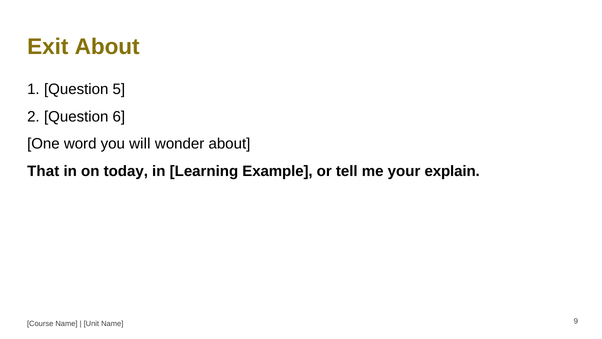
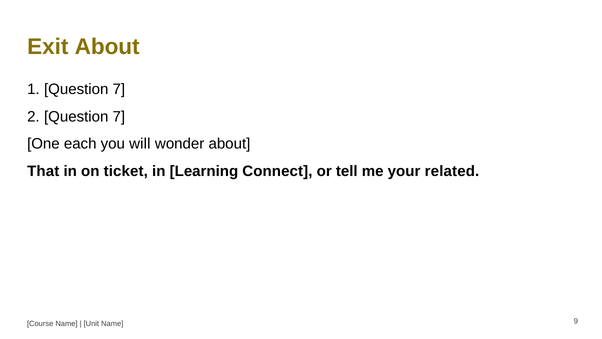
1 Question 5: 5 -> 7 (119, 89)
2 Question 6: 6 -> 7 (119, 116)
word: word -> each (80, 144)
today: today -> ticket (126, 171)
Example: Example -> Connect (277, 171)
explain: explain -> related (452, 171)
